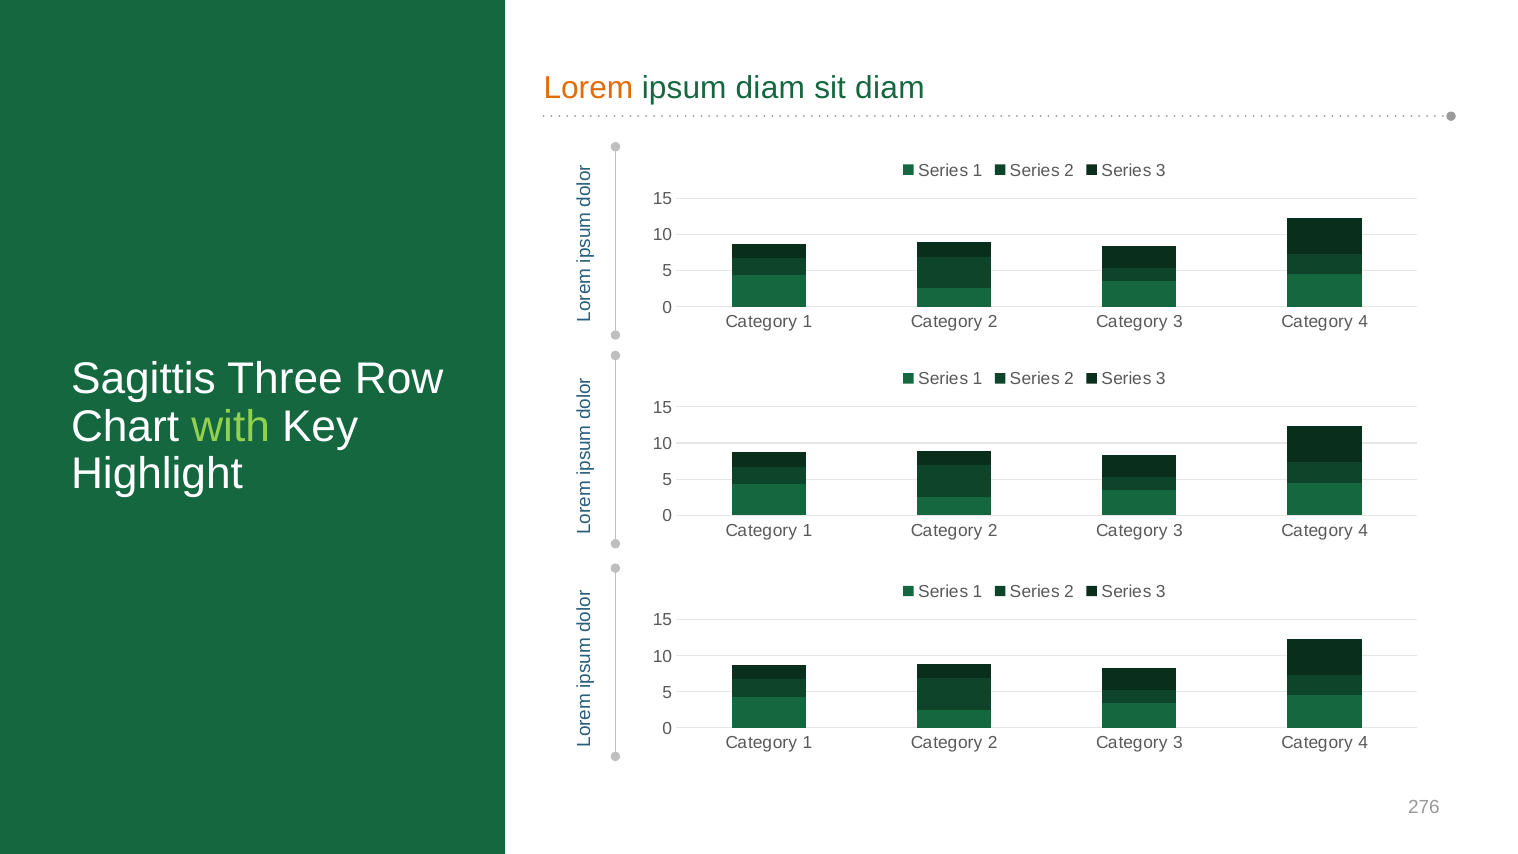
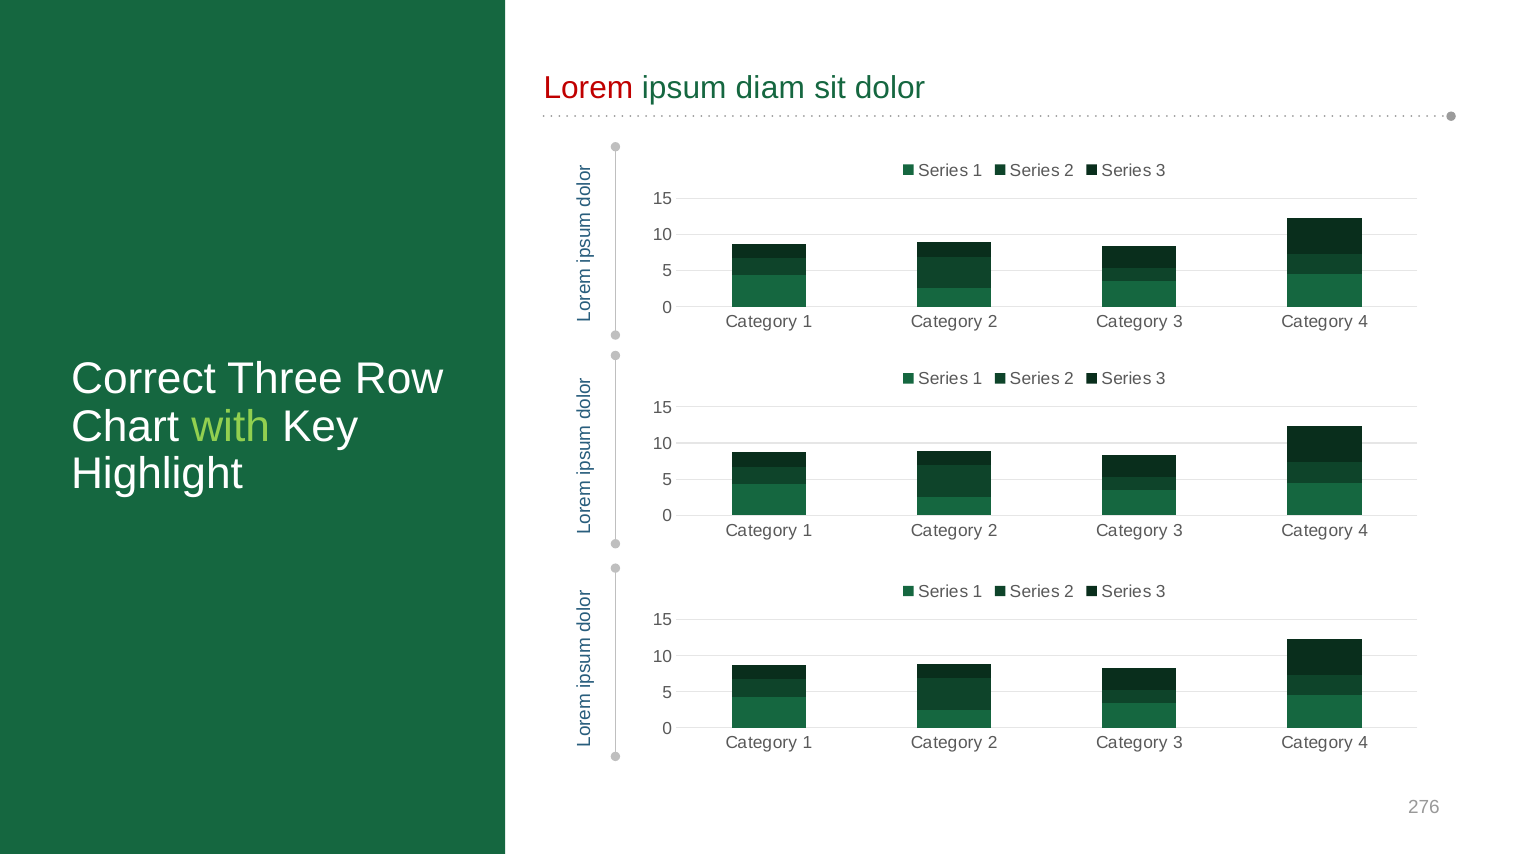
Lorem colour: orange -> red (588, 88)
sit diam: diam -> dolor (890, 88)
Sagittis: Sagittis -> Correct (143, 379)
